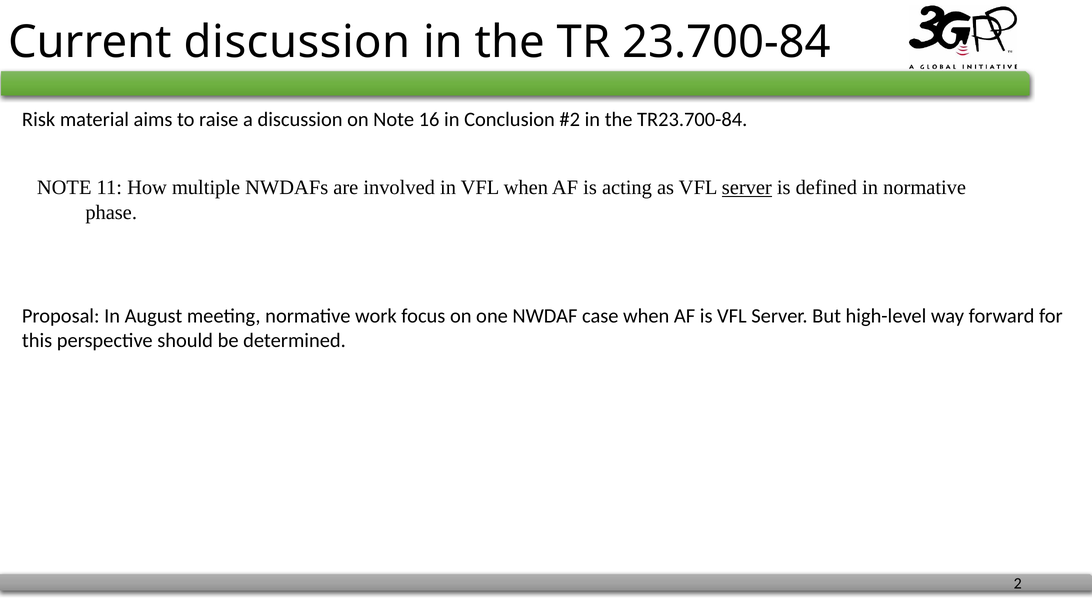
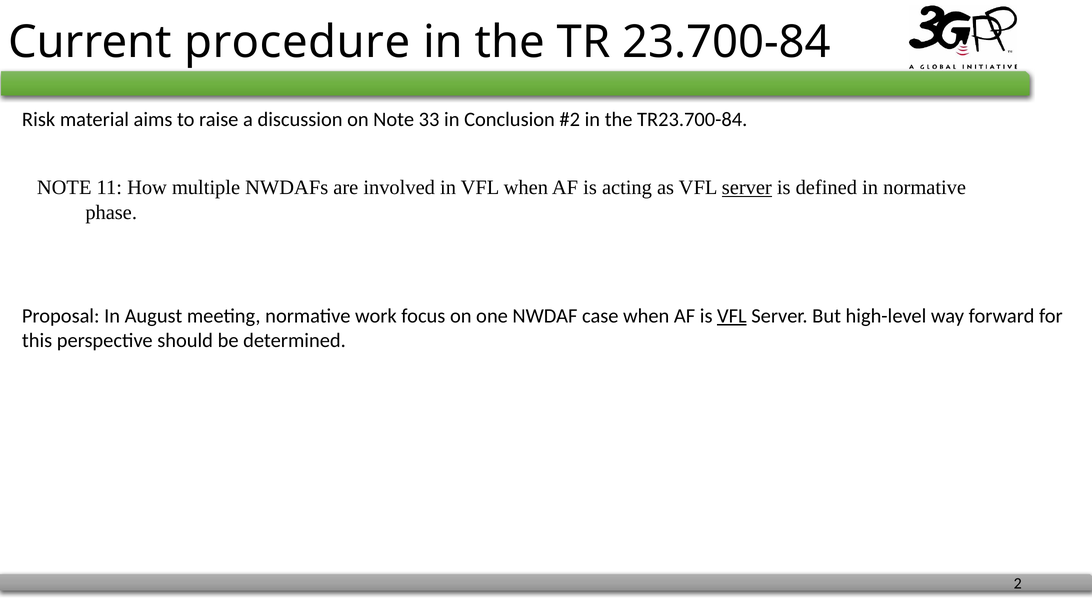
Current discussion: discussion -> procedure (297, 42)
16: 16 -> 33 (429, 120)
VFL underline: none -> present (732, 316)
